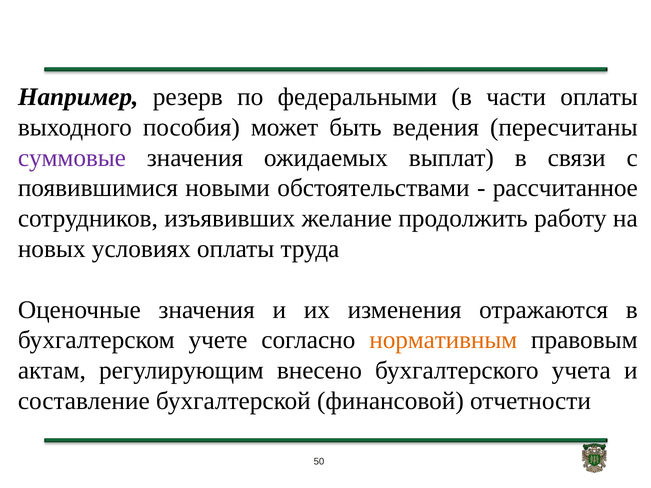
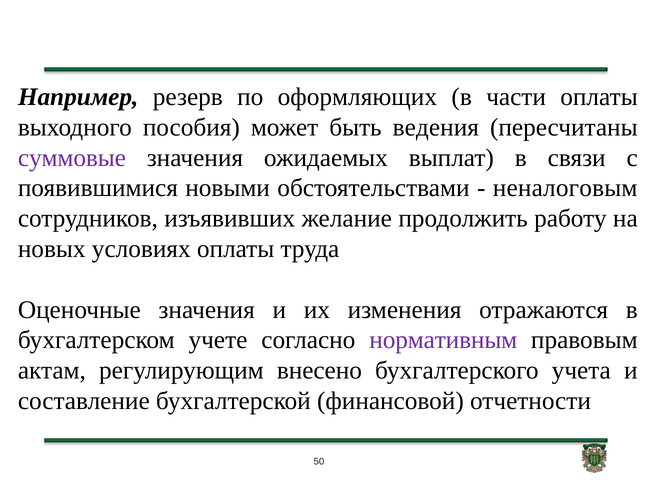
федеральными: федеральными -> оформляющих (357, 97)
рассчитанное: рассчитанное -> неналоговым (565, 188)
нормативным colour: orange -> purple (443, 340)
